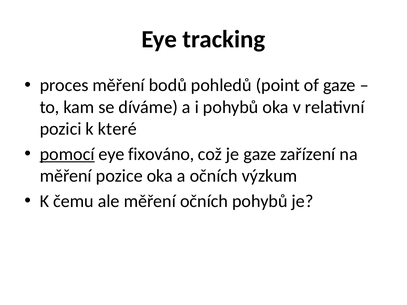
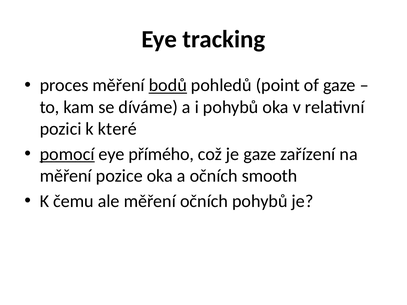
bodů underline: none -> present (168, 85)
fixováno: fixováno -> přímého (161, 154)
výzkum: výzkum -> smooth (270, 176)
